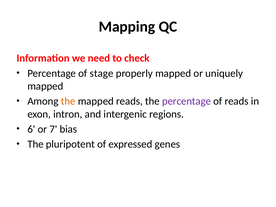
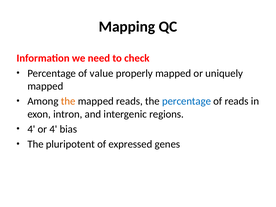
stage: stage -> value (102, 73)
percentage colour: purple -> blue (187, 101)
6: 6 -> 4 (31, 129)
or 7: 7 -> 4 (53, 129)
